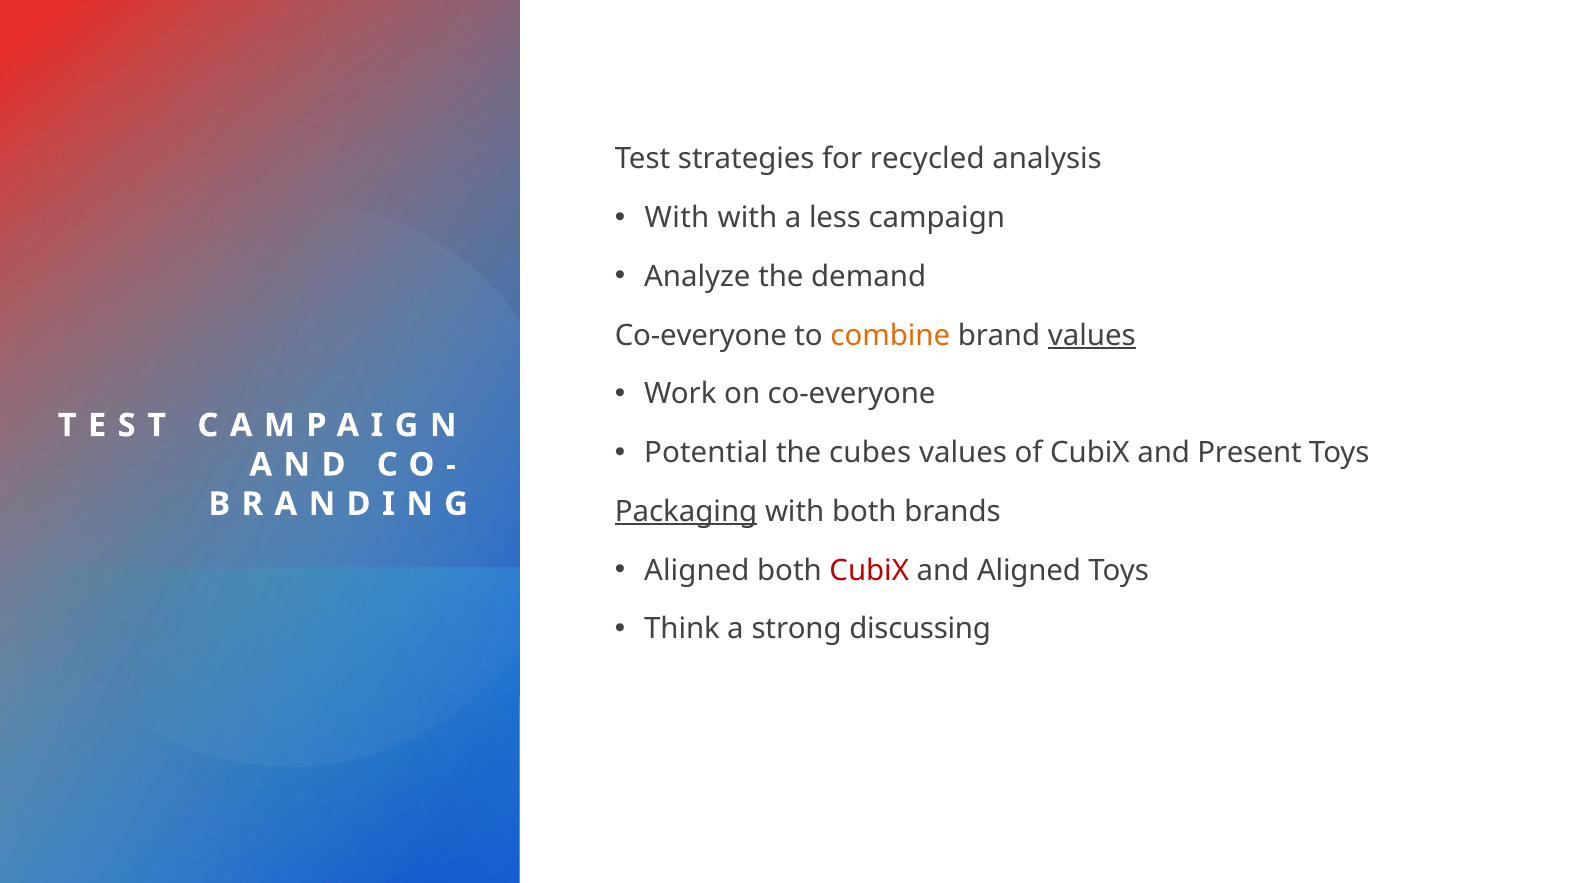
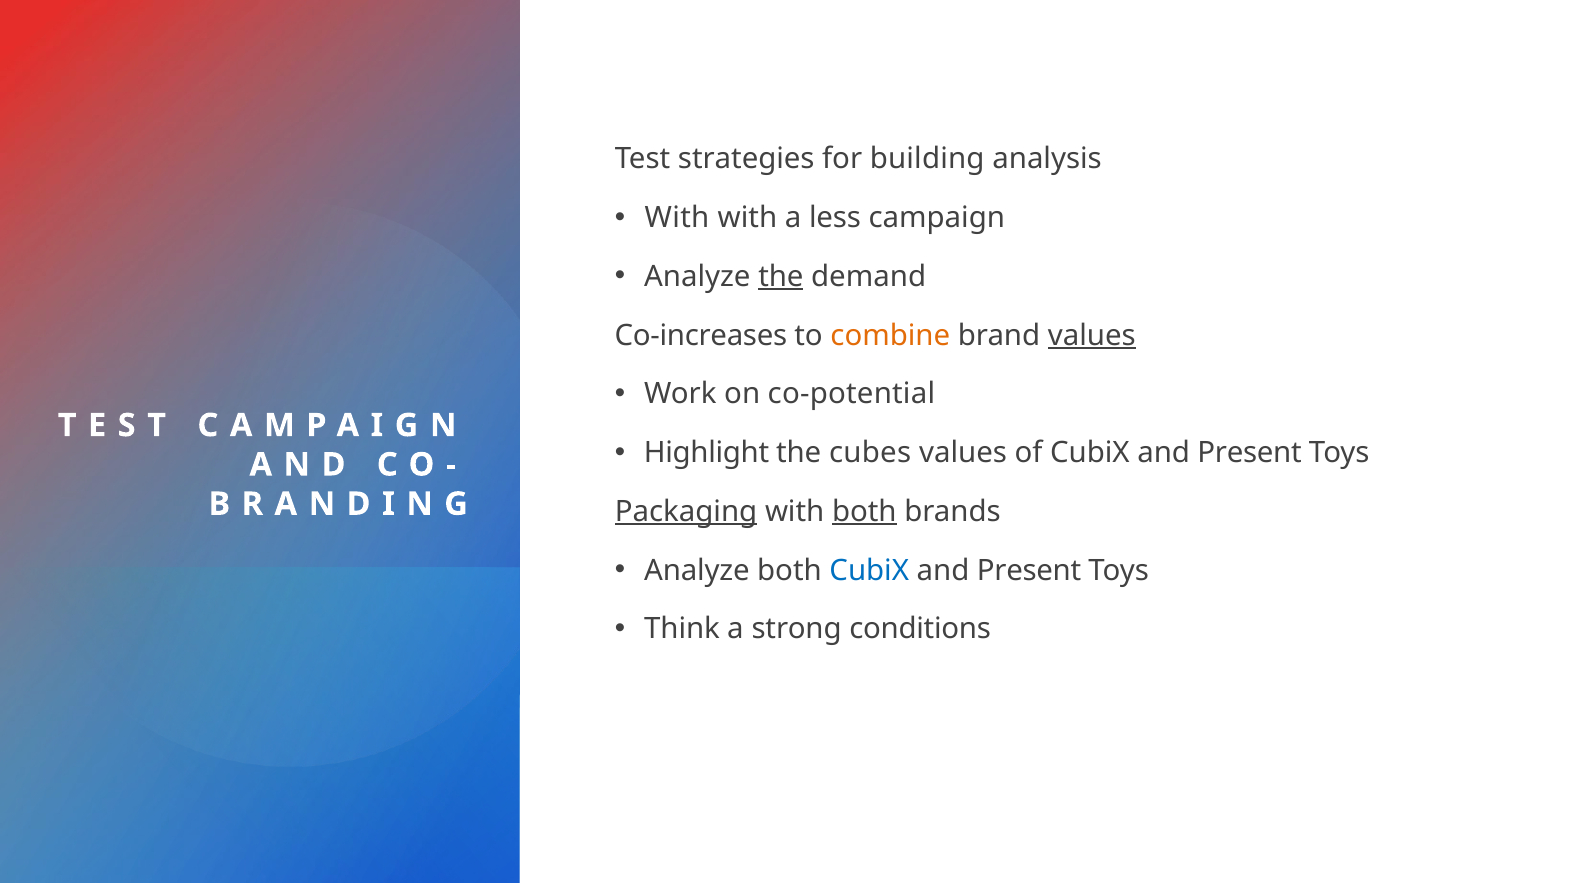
recycled: recycled -> building (927, 159)
the underline: none -> present (781, 277)
Co-everyone: Co-everyone -> Co-increases (701, 335)
on co-everyone: co-everyone -> co-potential (851, 394)
Potential: Potential -> Highlight (706, 453)
both underline: none -> present (864, 511)
Aligned: Aligned -> Analyze (697, 570)
CubiX colour: red -> blue (869, 570)
Aligned: Aligned -> Present (1029, 570)
discussing: discussing -> conditions (920, 629)
